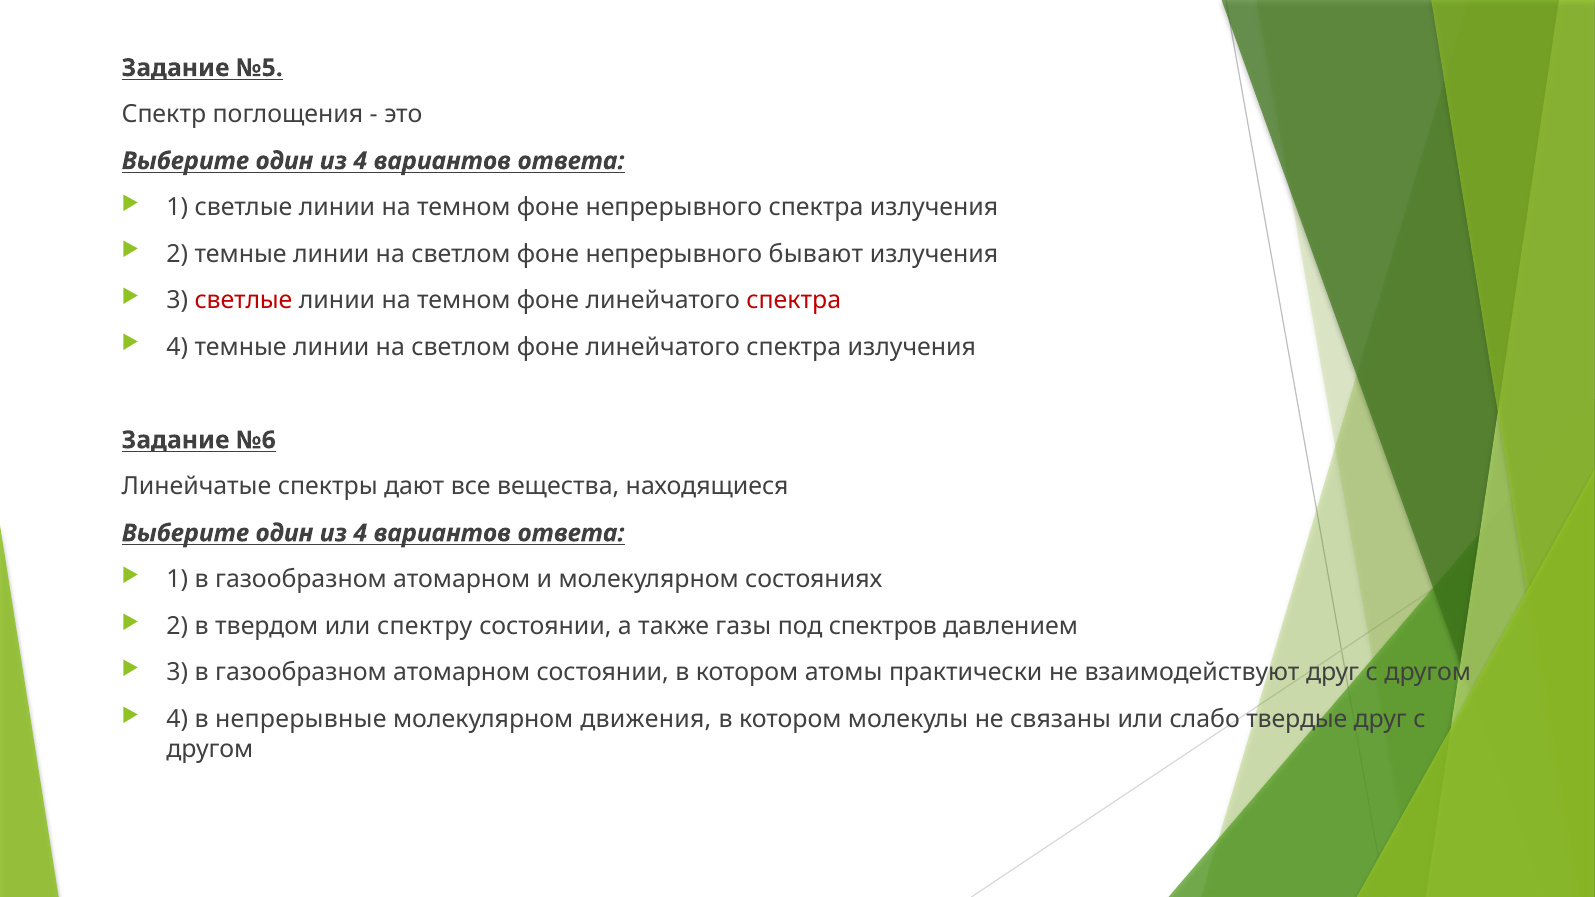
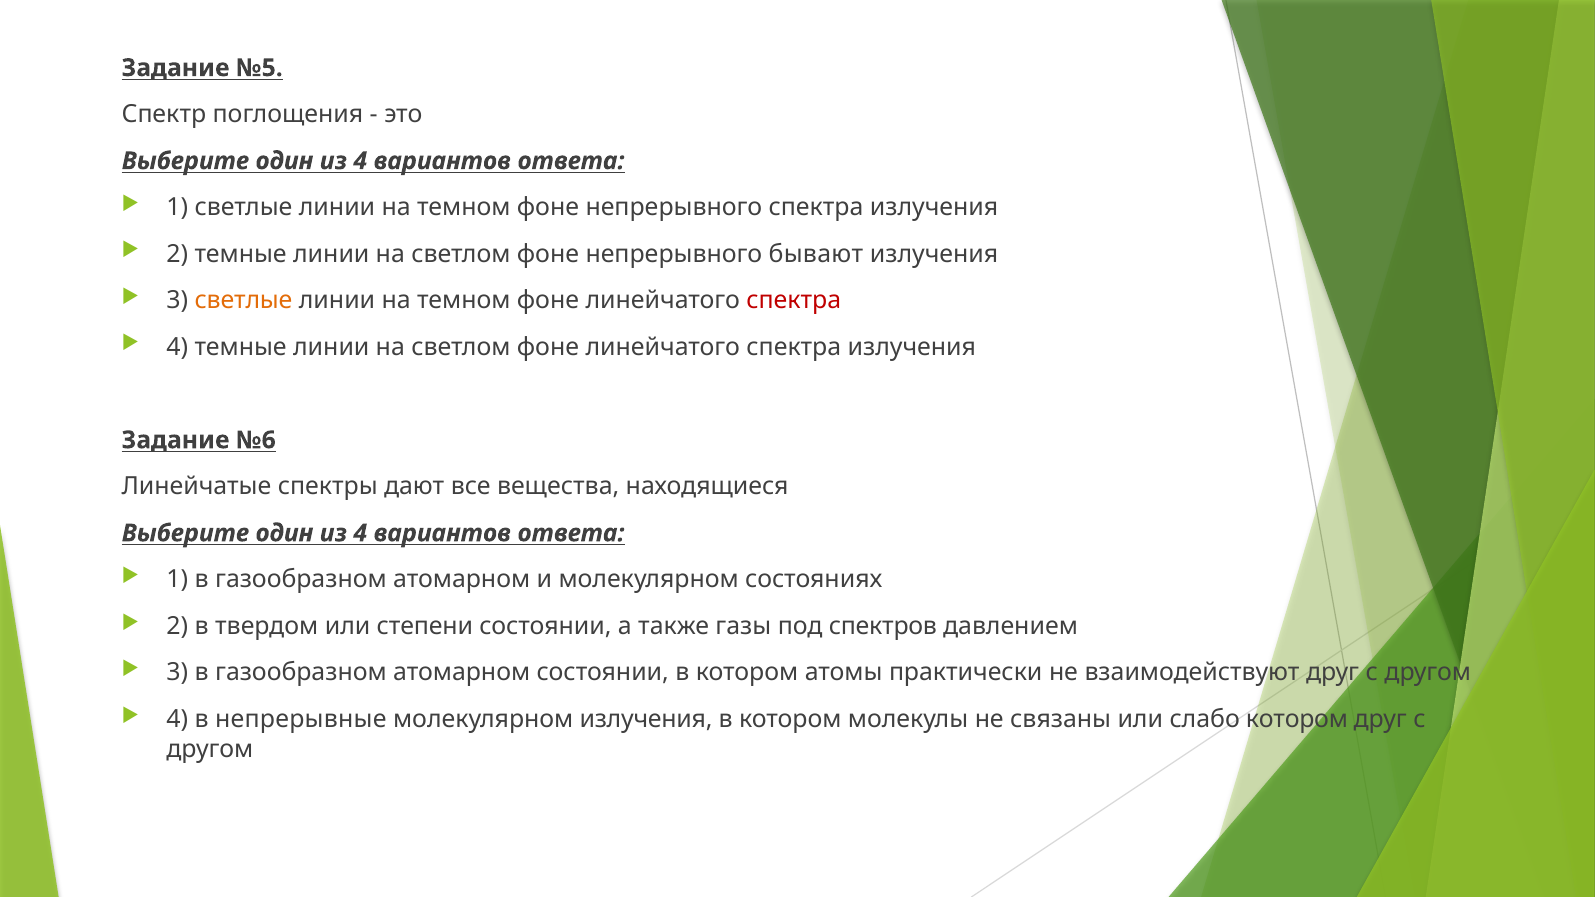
светлые colour: red -> orange (244, 301)
спектру: спектру -> степени (425, 626)
молекулярном движения: движения -> излучения (646, 719)
слабо твердые: твердые -> котором (1297, 719)
